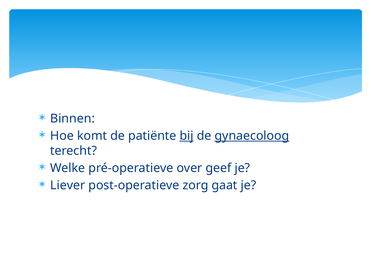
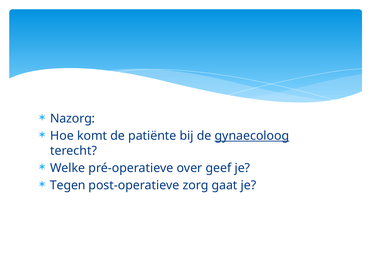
Binnen: Binnen -> Nazorg (73, 119)
bij underline: present -> none (187, 136)
Liever: Liever -> Tegen (68, 185)
